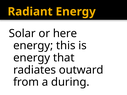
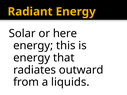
during: during -> liquids (70, 82)
